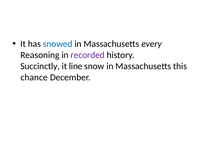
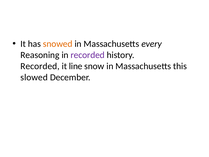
snowed colour: blue -> orange (58, 44)
Succinctly: Succinctly -> Recorded (40, 66)
chance: chance -> slowed (34, 77)
